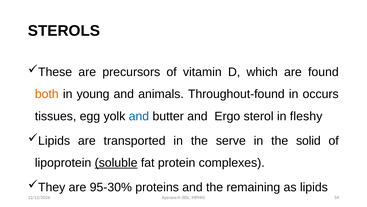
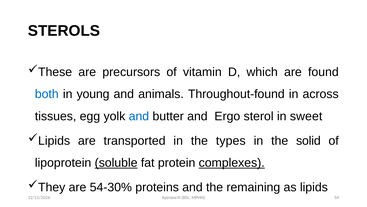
both colour: orange -> blue (47, 94)
occurs: occurs -> across (321, 94)
fleshy: fleshy -> sweet (306, 116)
serve: serve -> types (231, 140)
complexes underline: none -> present (232, 162)
95-30%: 95-30% -> 54-30% (111, 187)
